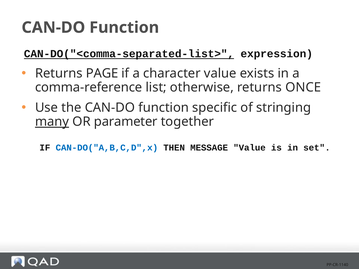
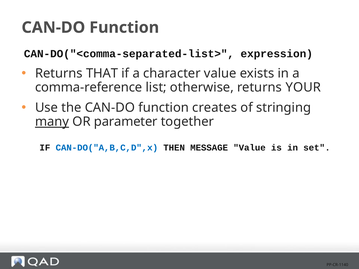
CAN-DO("<comma-separated-list> underline: present -> none (129, 54)
PAGE: PAGE -> THAT (102, 73)
ONCE: ONCE -> YOUR (303, 87)
specific: specific -> creates (215, 108)
